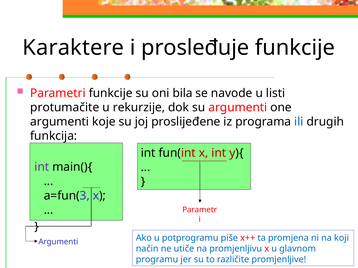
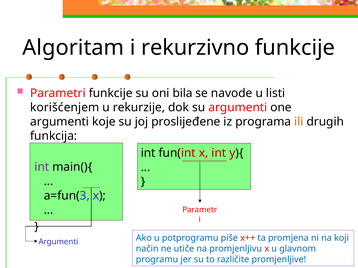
Karaktere: Karaktere -> Algoritam (73, 48)
prosleđuje: prosleđuje -> rekurzivno (195, 48)
protumačite: protumačite -> korišćenjem (65, 108)
ili colour: blue -> orange (299, 122)
